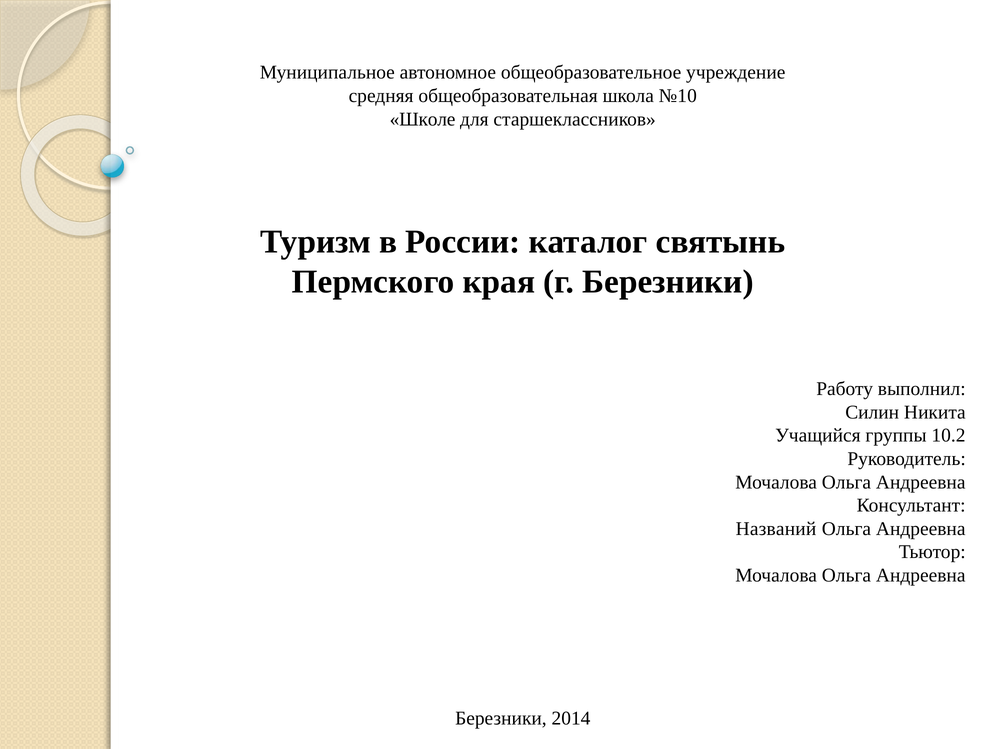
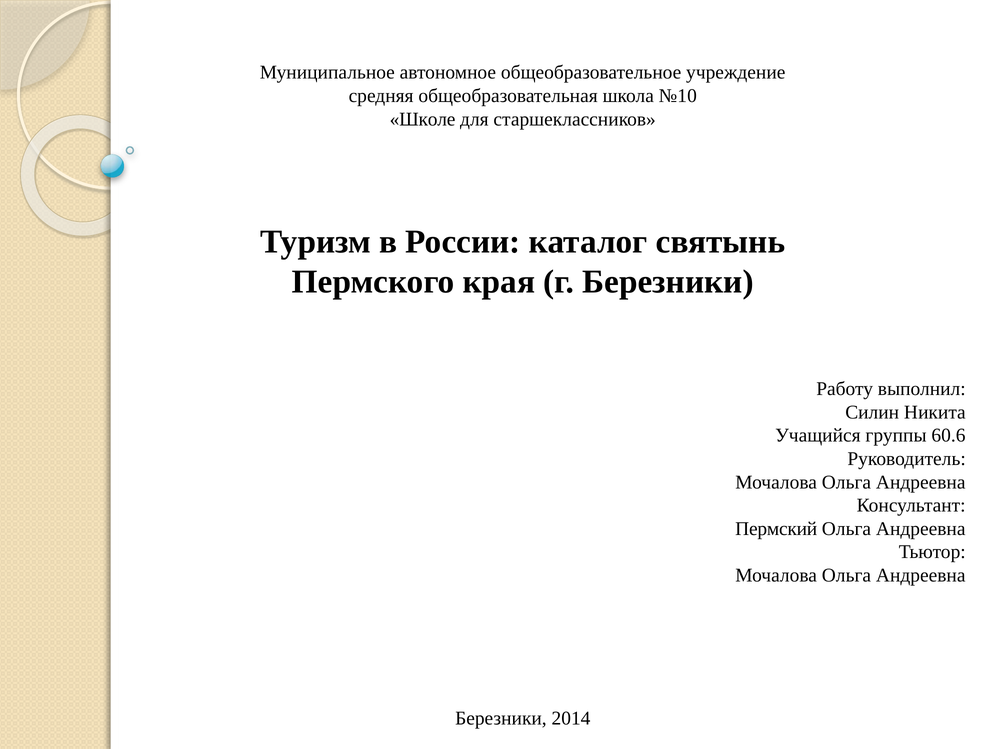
10.2: 10.2 -> 60.6 (948, 436)
Названий: Названий -> Пермский (776, 529)
